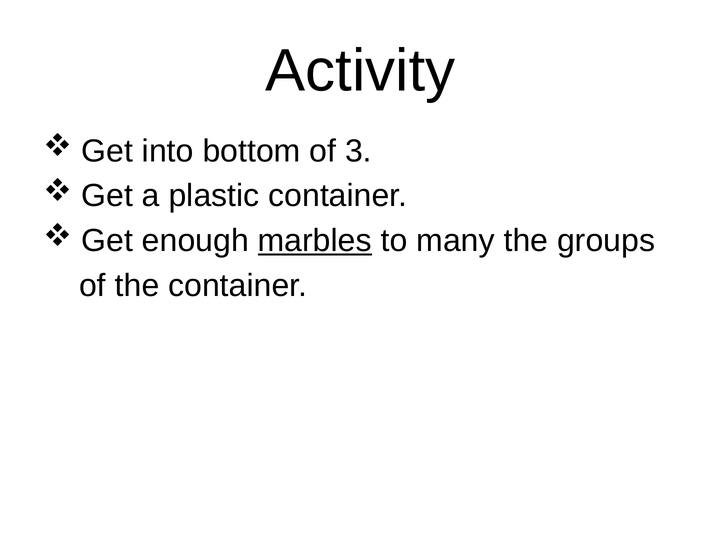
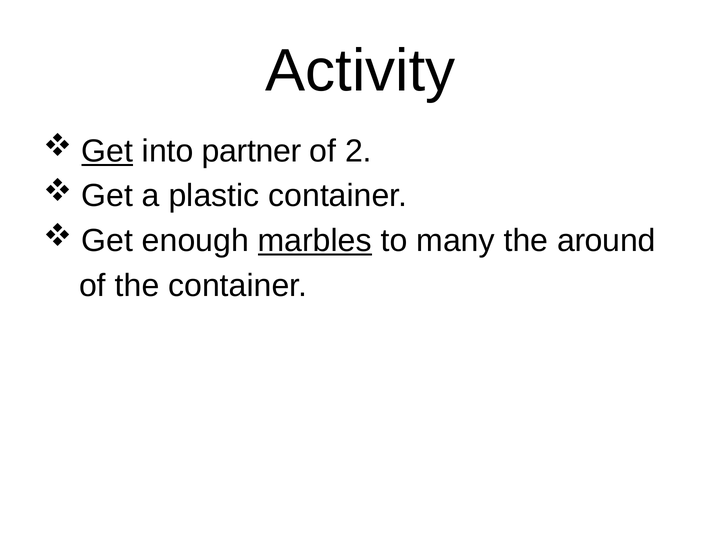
Get underline: none -> present (107, 151)
bottom: bottom -> partner (252, 151)
3: 3 -> 2 (358, 151)
groups: groups -> around (606, 241)
